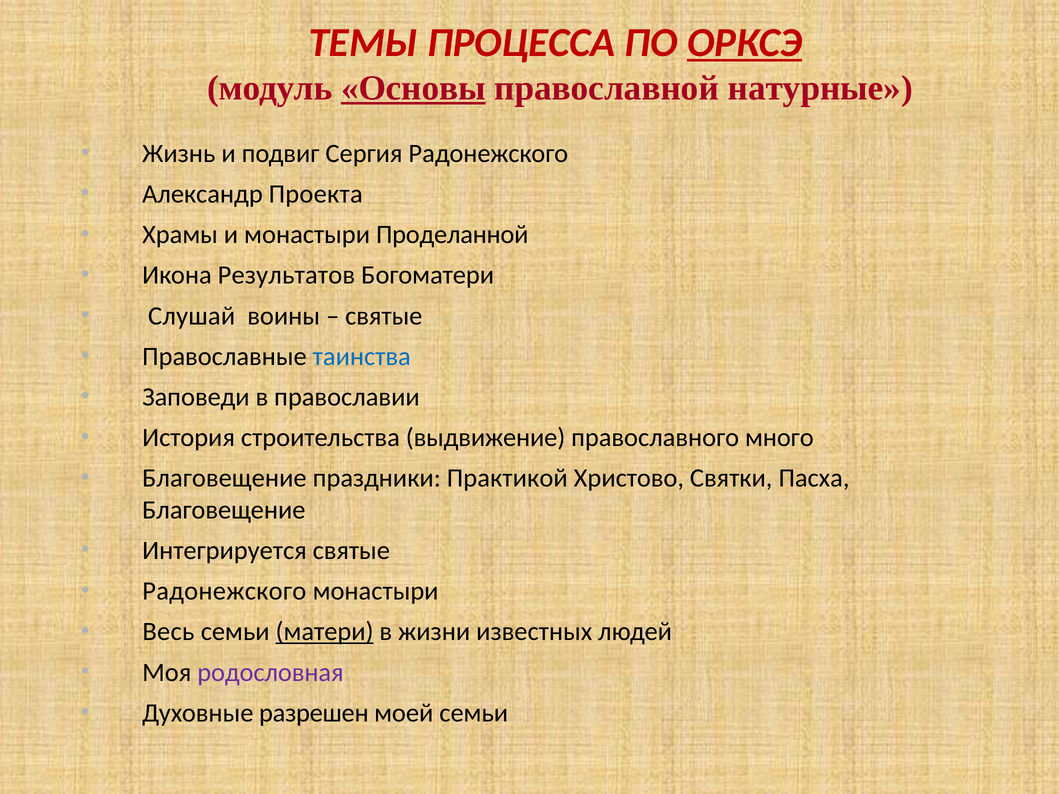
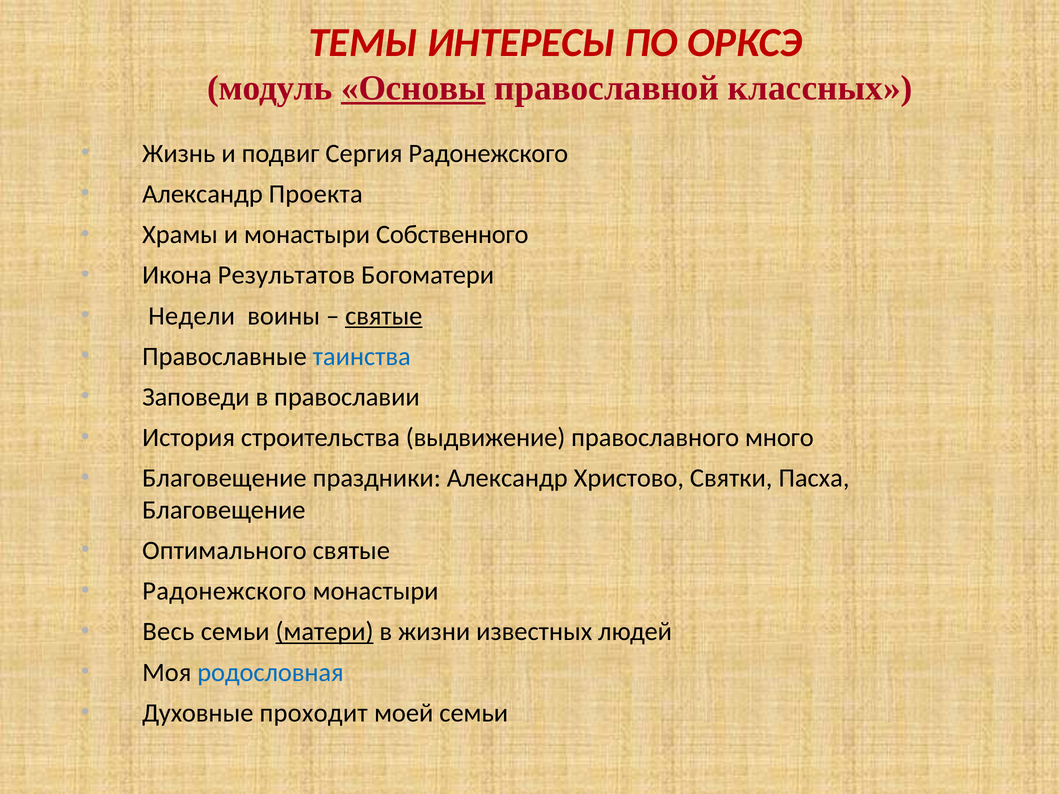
ПРОЦЕССА: ПРОЦЕССА -> ИНТЕРЕСЫ (521, 43)
ОРКСЭ underline: present -> none (745, 43)
натурные: натурные -> классных (820, 88)
Проделанной: Проделанной -> Собственного (452, 235)
Слушай: Слушай -> Недели (192, 316)
святые underline: none -> present (384, 316)
праздники Практикой: Практикой -> Александр (507, 478)
Интегрируется: Интегрируется -> Оптимального (224, 551)
родословная colour: purple -> blue (270, 673)
разрешен: разрешен -> проходит (314, 713)
